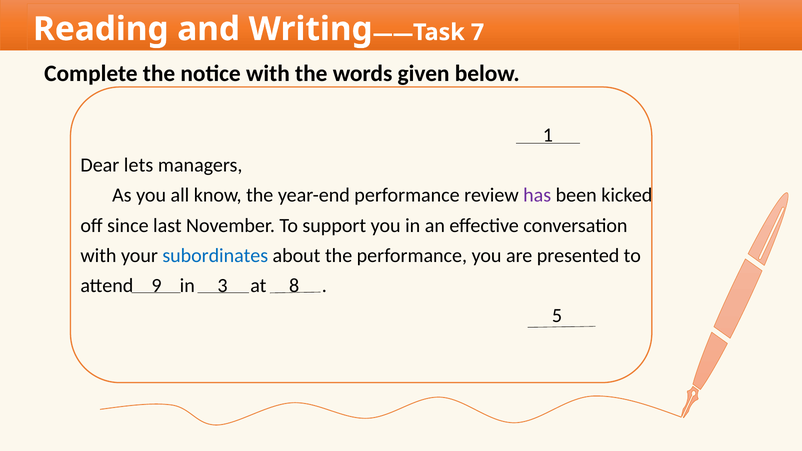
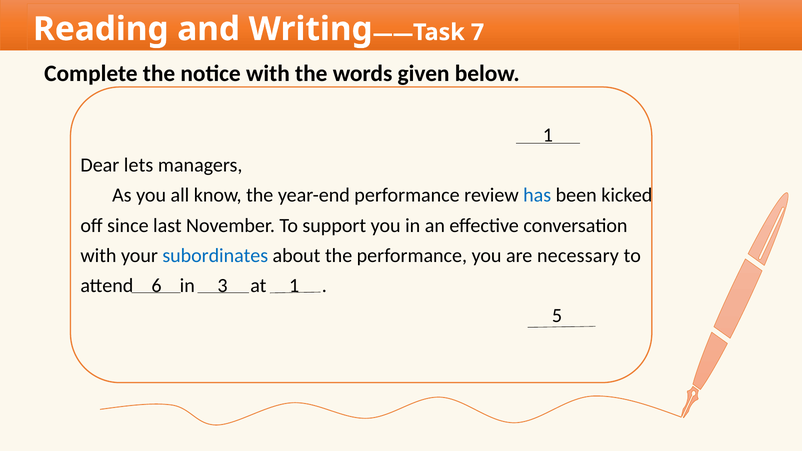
has colour: purple -> blue (537, 195)
presented: presented -> necessary (578, 256)
9: 9 -> 6 (157, 286)
at 8: 8 -> 1 (294, 286)
